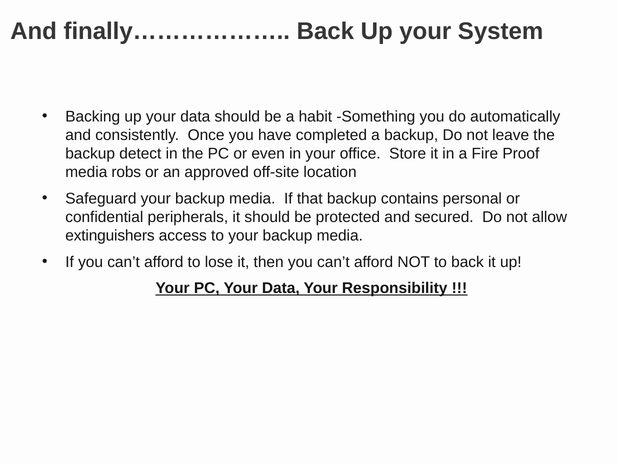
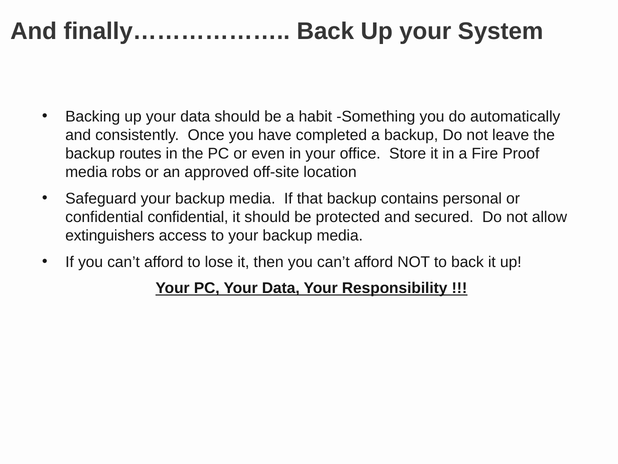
detect: detect -> routes (140, 153)
confidential peripherals: peripherals -> confidential (188, 217)
